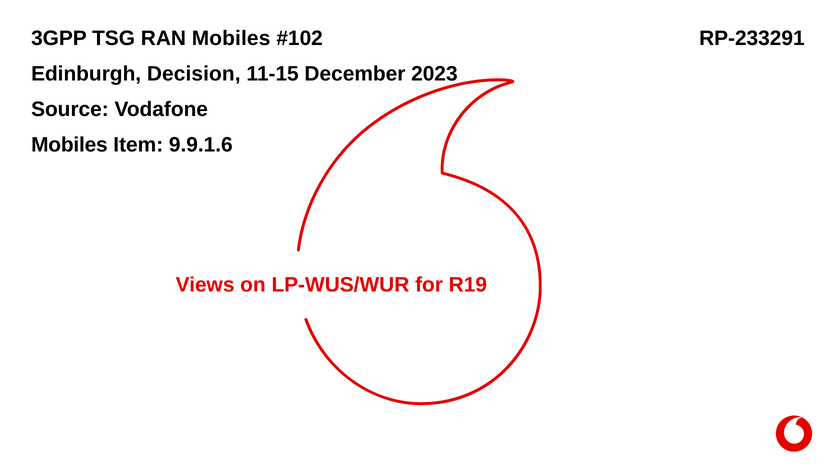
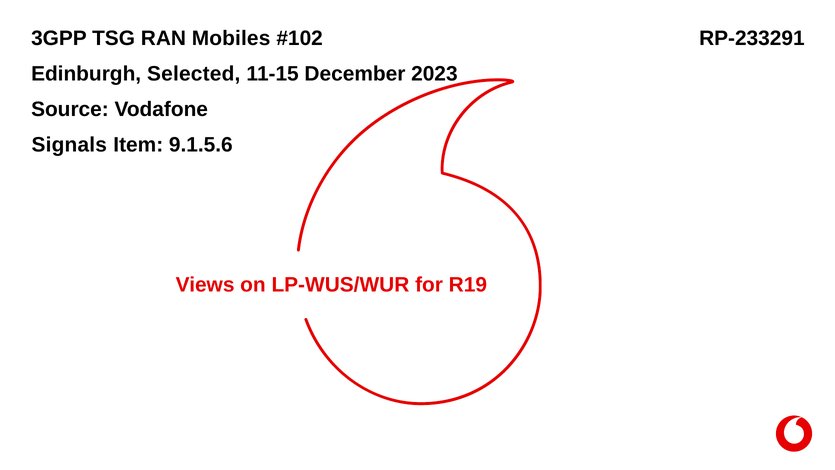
Decision: Decision -> Selected (194, 74)
Mobiles: Mobiles -> Signals (69, 145)
9.9.1.6: 9.9.1.6 -> 9.1.5.6 (201, 145)
